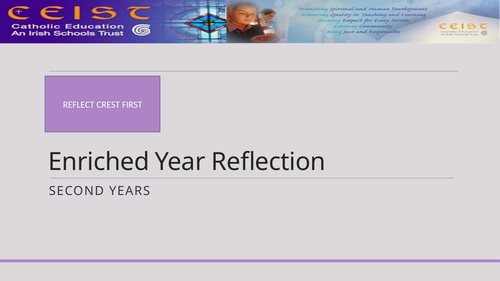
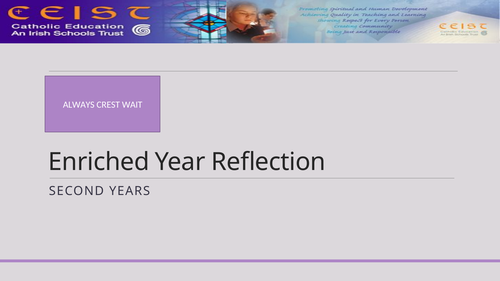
REFLECT: REFLECT -> ALWAYS (79, 105)
FIRST: FIRST -> WAIT (132, 105)
